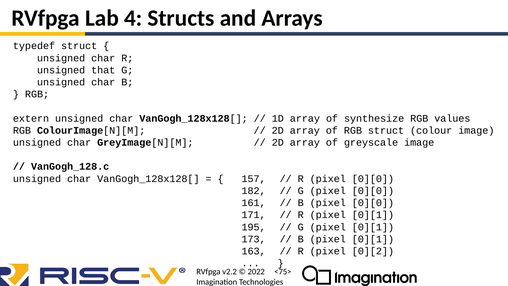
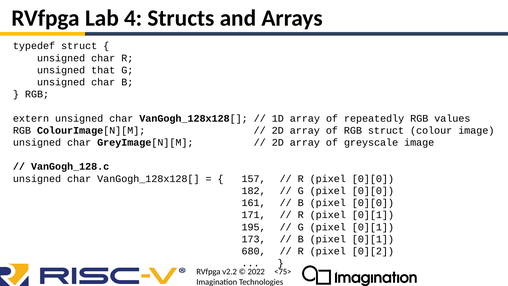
synthesize: synthesize -> repeatedly (374, 118)
163: 163 -> 680 (254, 251)
